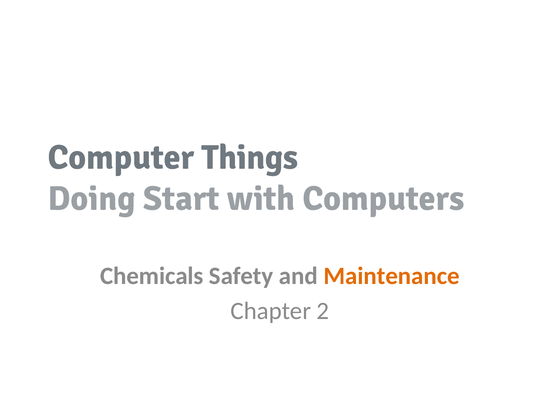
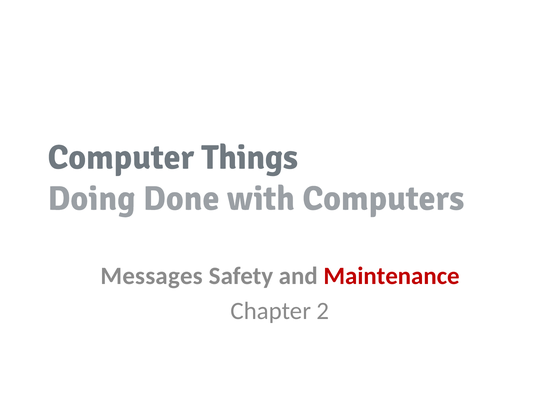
Start: Start -> Done (181, 198)
Chemicals: Chemicals -> Messages (152, 276)
Maintenance colour: orange -> red (392, 276)
